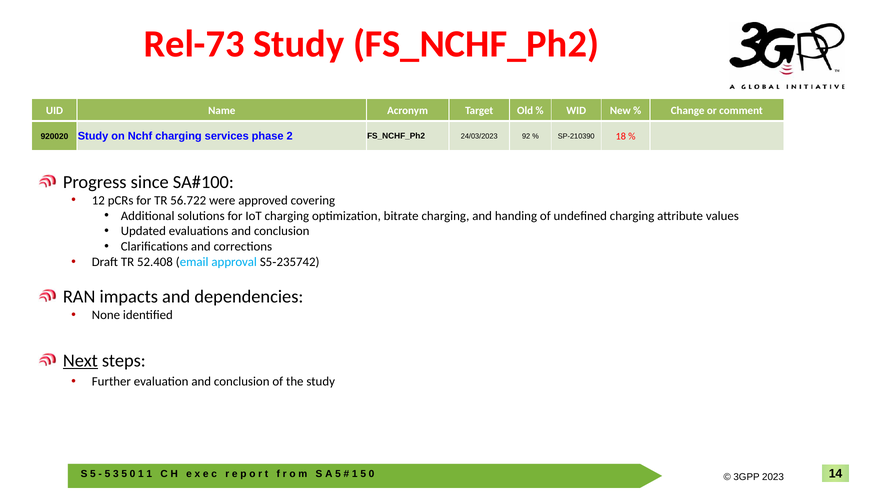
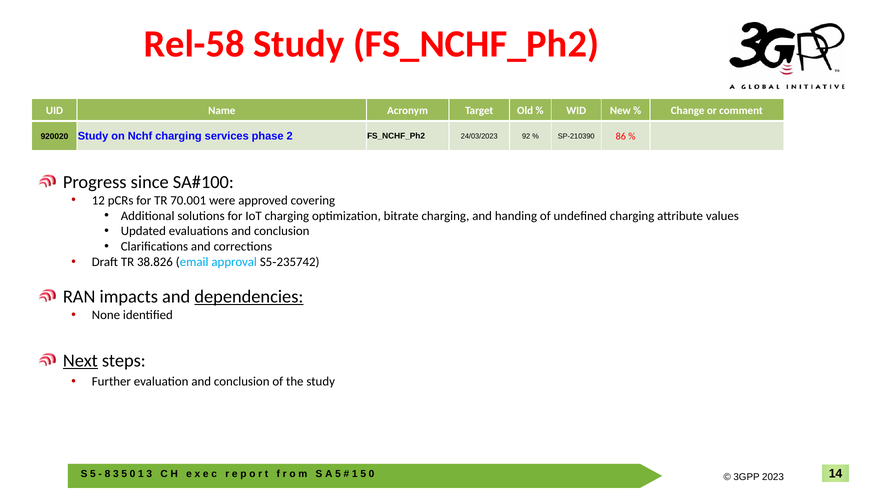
Rel-73: Rel-73 -> Rel-58 (194, 44)
18: 18 -> 86 (621, 136)
56.722: 56.722 -> 70.001 (188, 200)
52.408: 52.408 -> 38.826 (155, 262)
dependencies underline: none -> present (249, 296)
5: 5 -> 8 (107, 473)
1: 1 -> 3 (149, 473)
